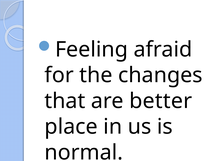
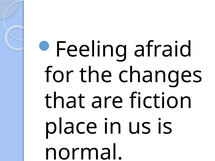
better: better -> fiction (161, 101)
